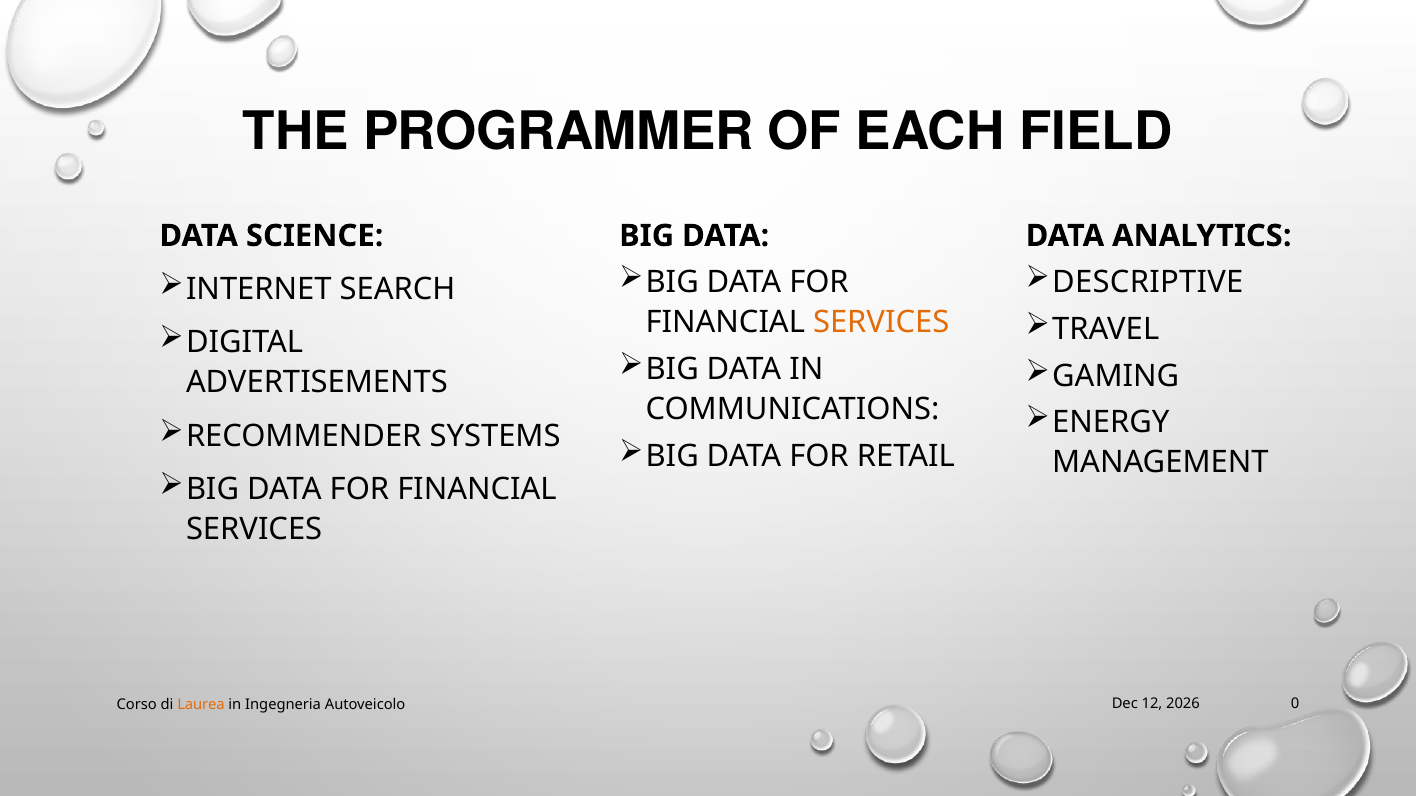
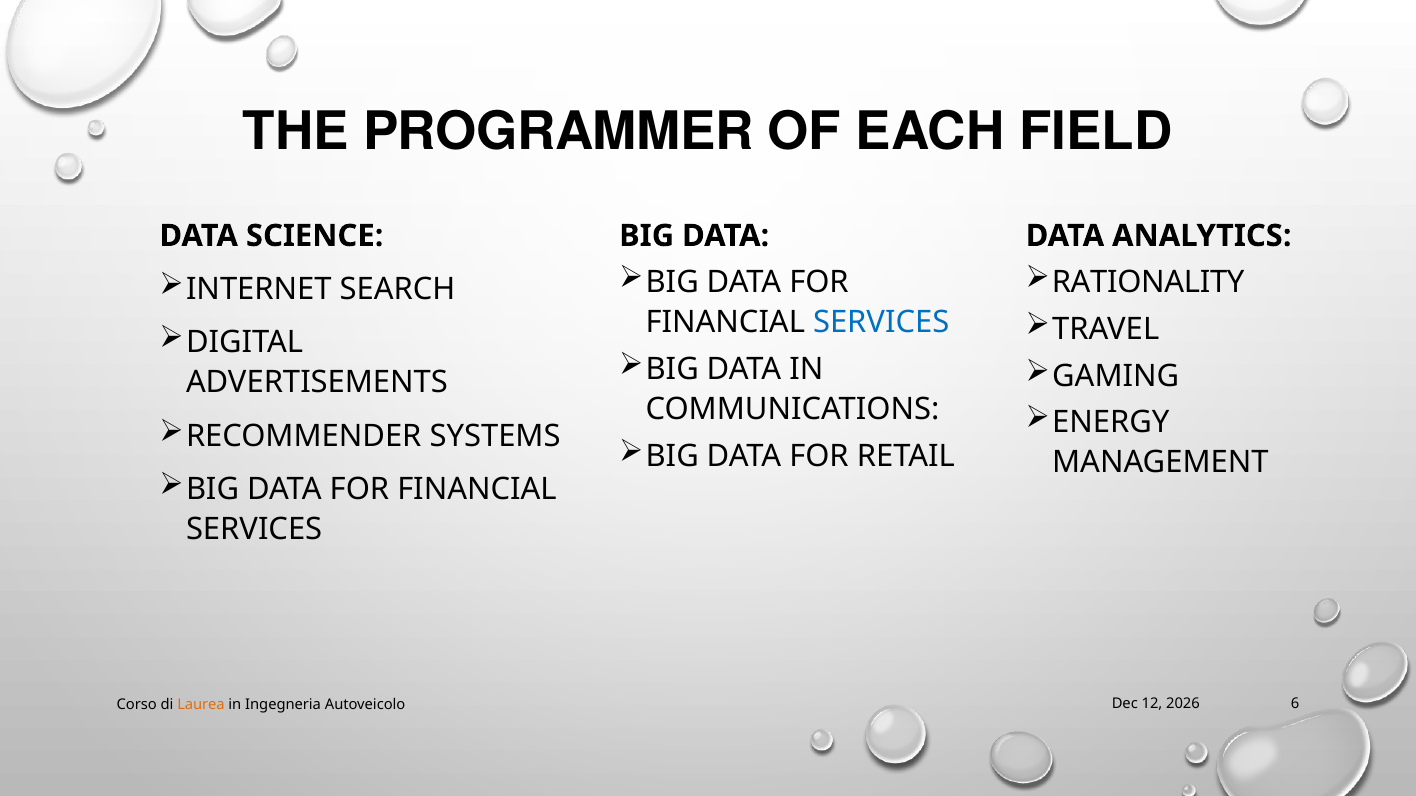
DESCRIPTIVE: DESCRIPTIVE -> RATIONALITY (1148, 283)
SERVICES colour: orange -> blue (881, 323)
0: 0 -> 6 (1295, 704)
